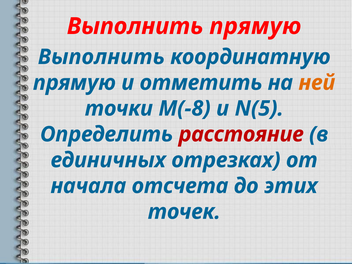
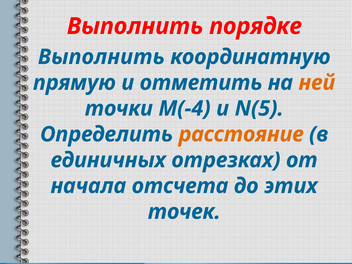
Выполнить прямую: прямую -> порядке (255, 26)
М(-8: М(-8 -> М(-4 (185, 109)
расстояние colour: red -> orange (241, 134)
